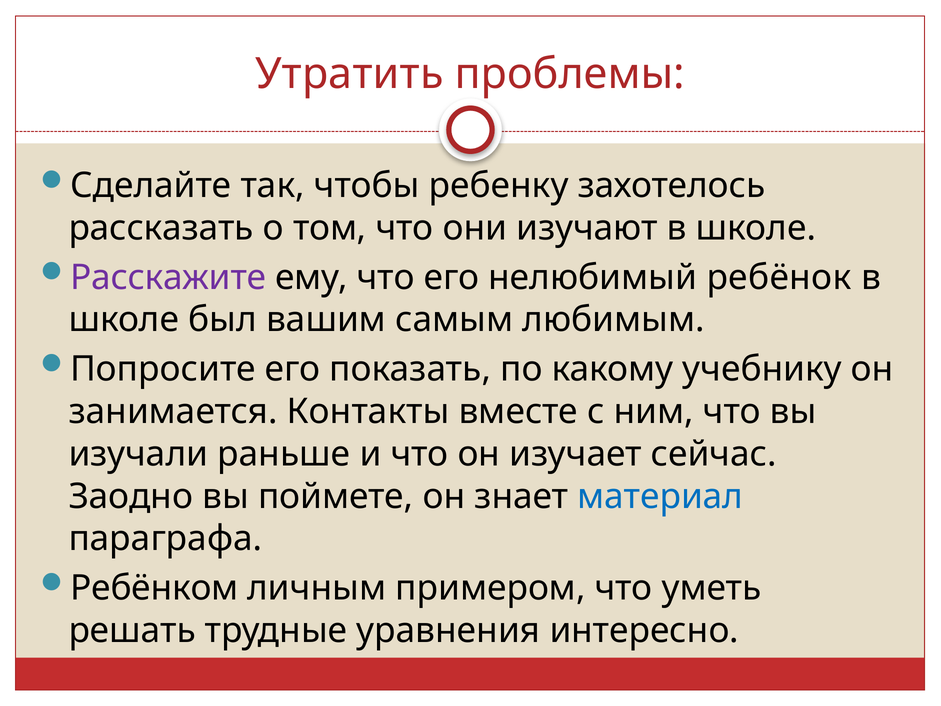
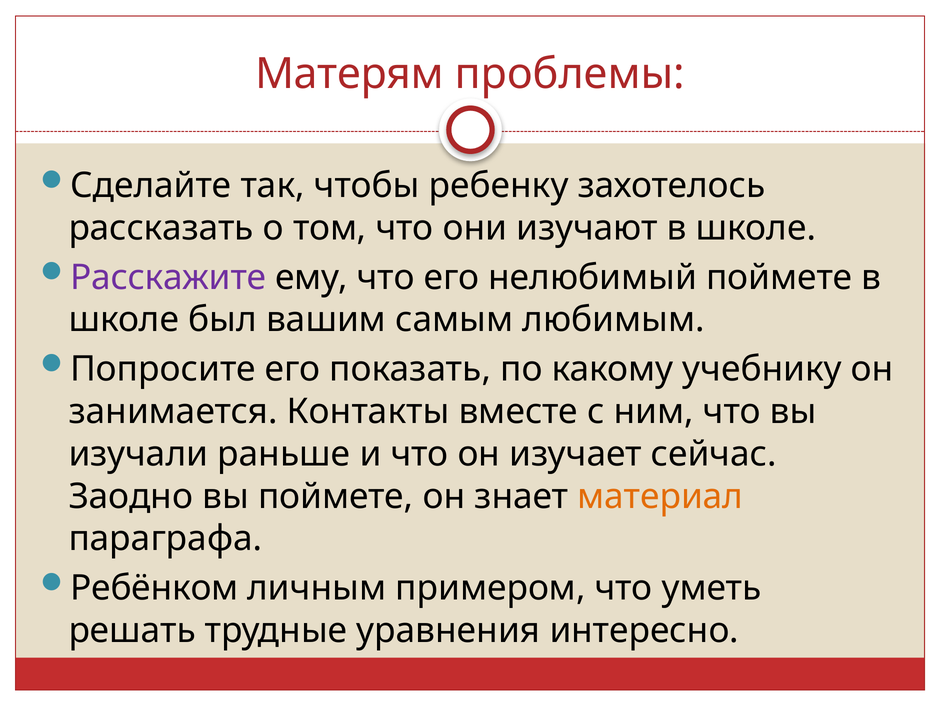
Утратить: Утратить -> Матерям (350, 74)
нелюбимый ребёнок: ребёнок -> поймете (779, 277)
материал colour: blue -> orange (660, 496)
